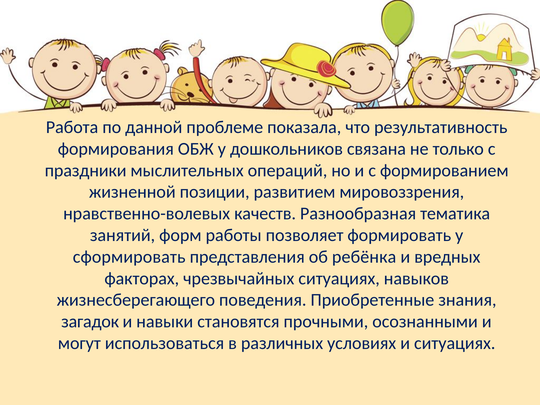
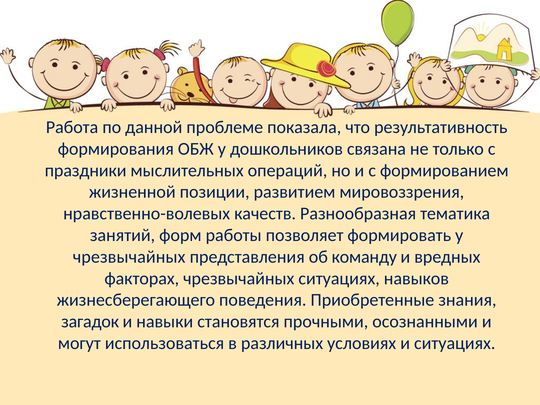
сформировать: сформировать -> чрезвычайных (129, 257)
ребёнка: ребёнка -> команду (364, 257)
